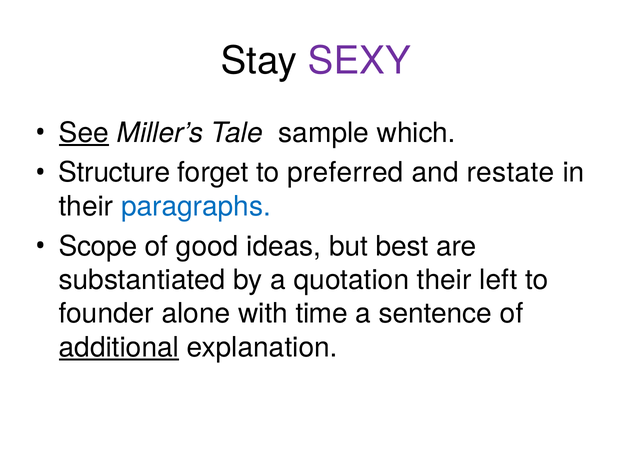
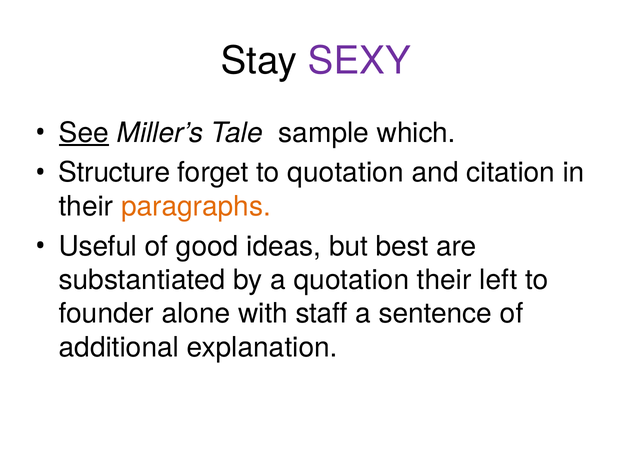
to preferred: preferred -> quotation (346, 173)
restate: restate -> citation (511, 173)
paragraphs colour: blue -> orange (196, 206)
Scope: Scope -> Useful (98, 246)
time: time -> staff (322, 314)
additional underline: present -> none (119, 347)
